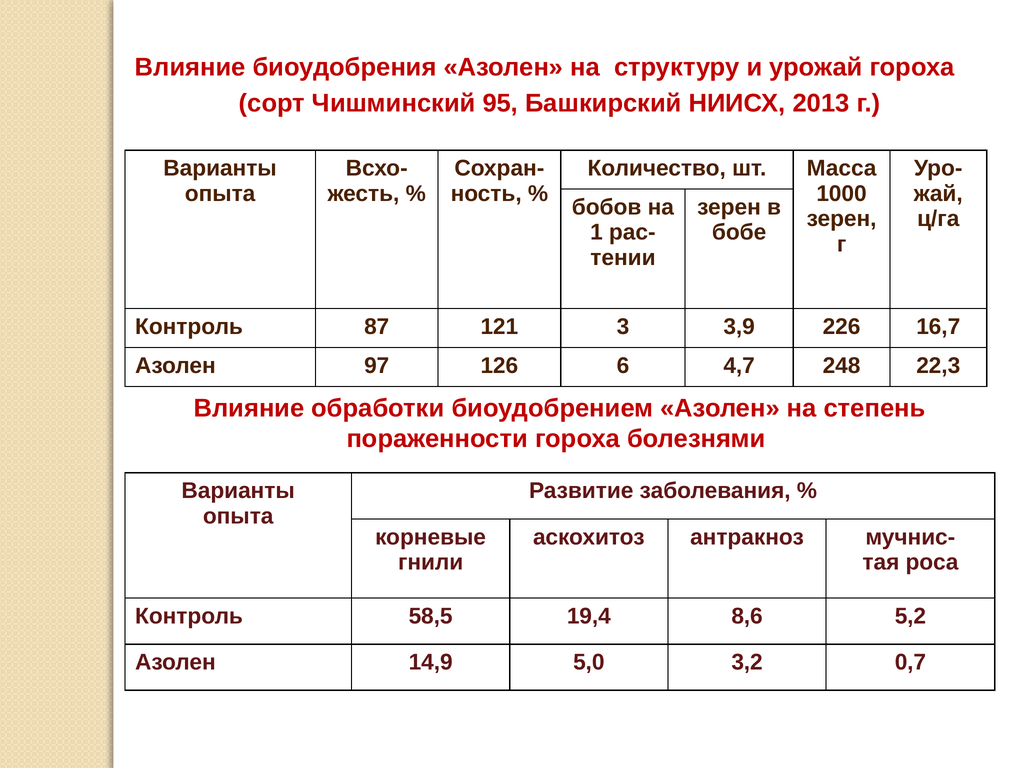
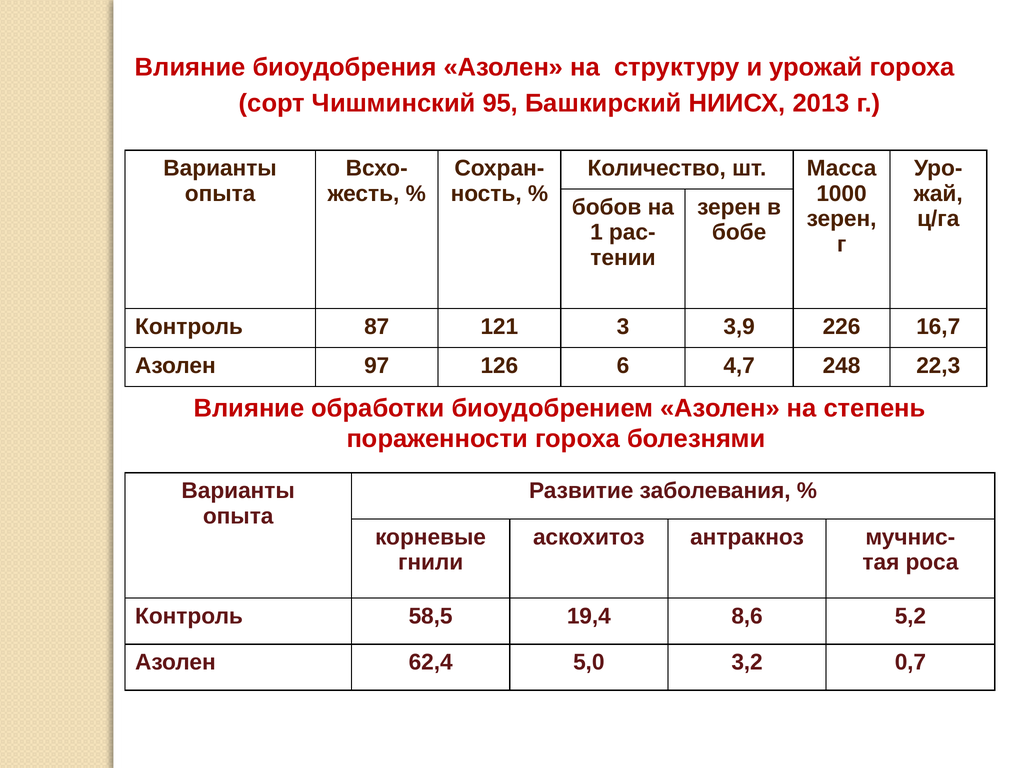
14,9: 14,9 -> 62,4 (431, 662)
